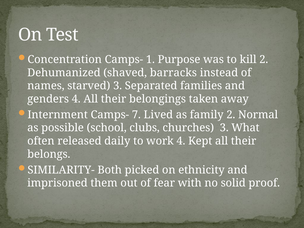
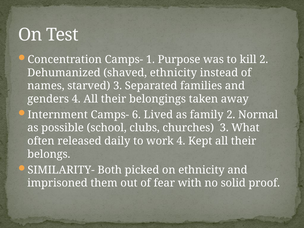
shaved barracks: barracks -> ethnicity (173, 73)
7: 7 -> 6 (136, 115)
